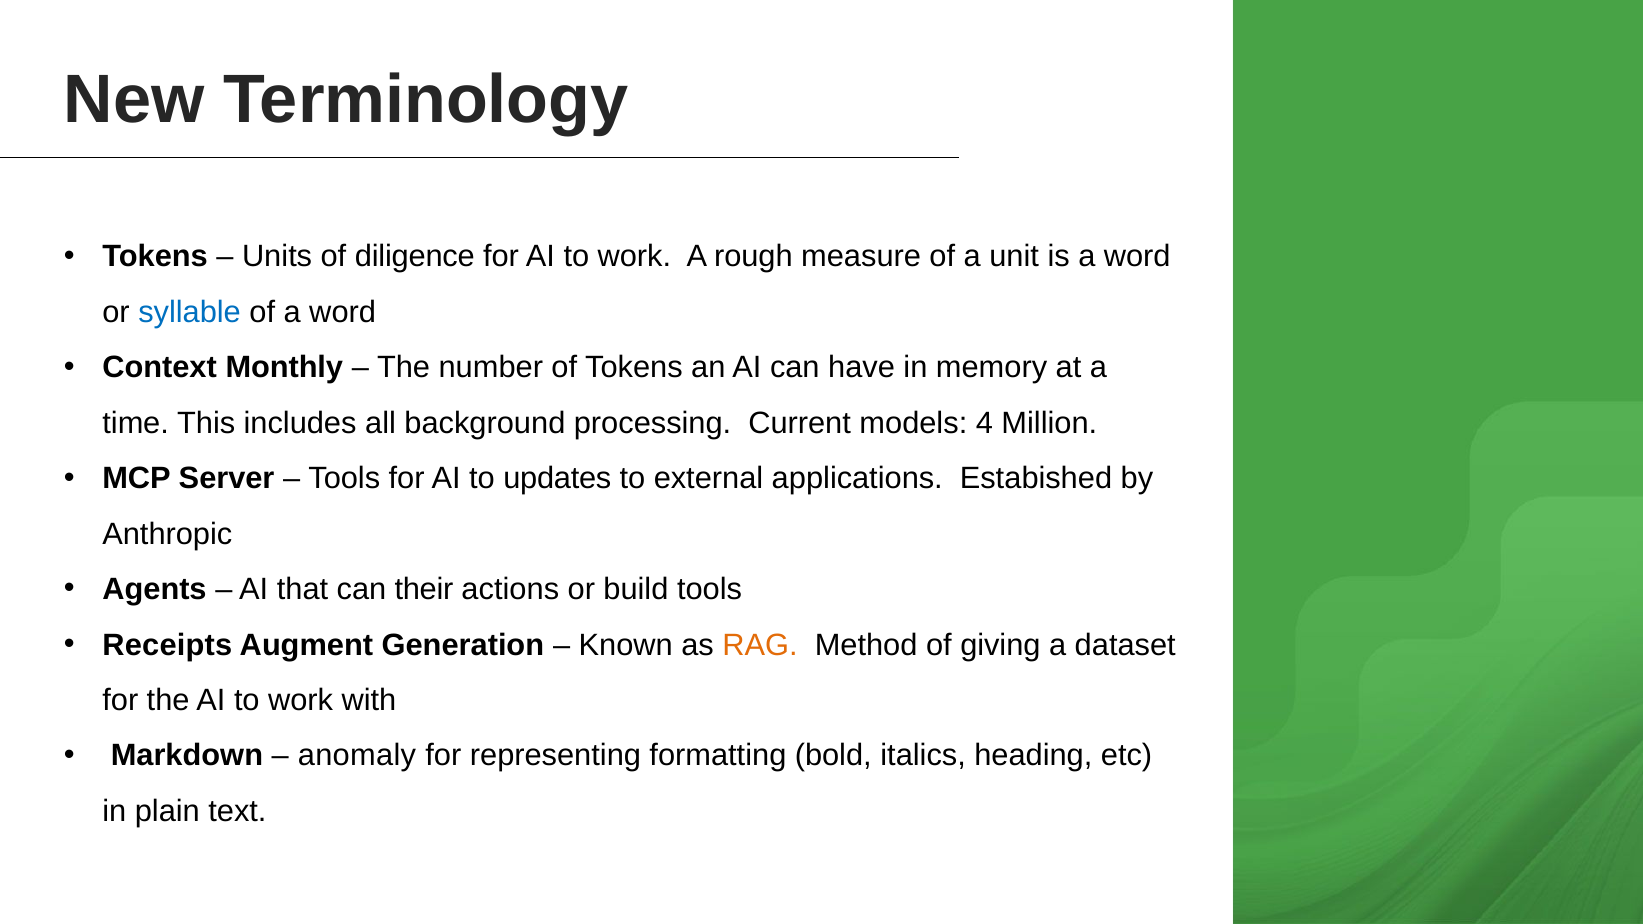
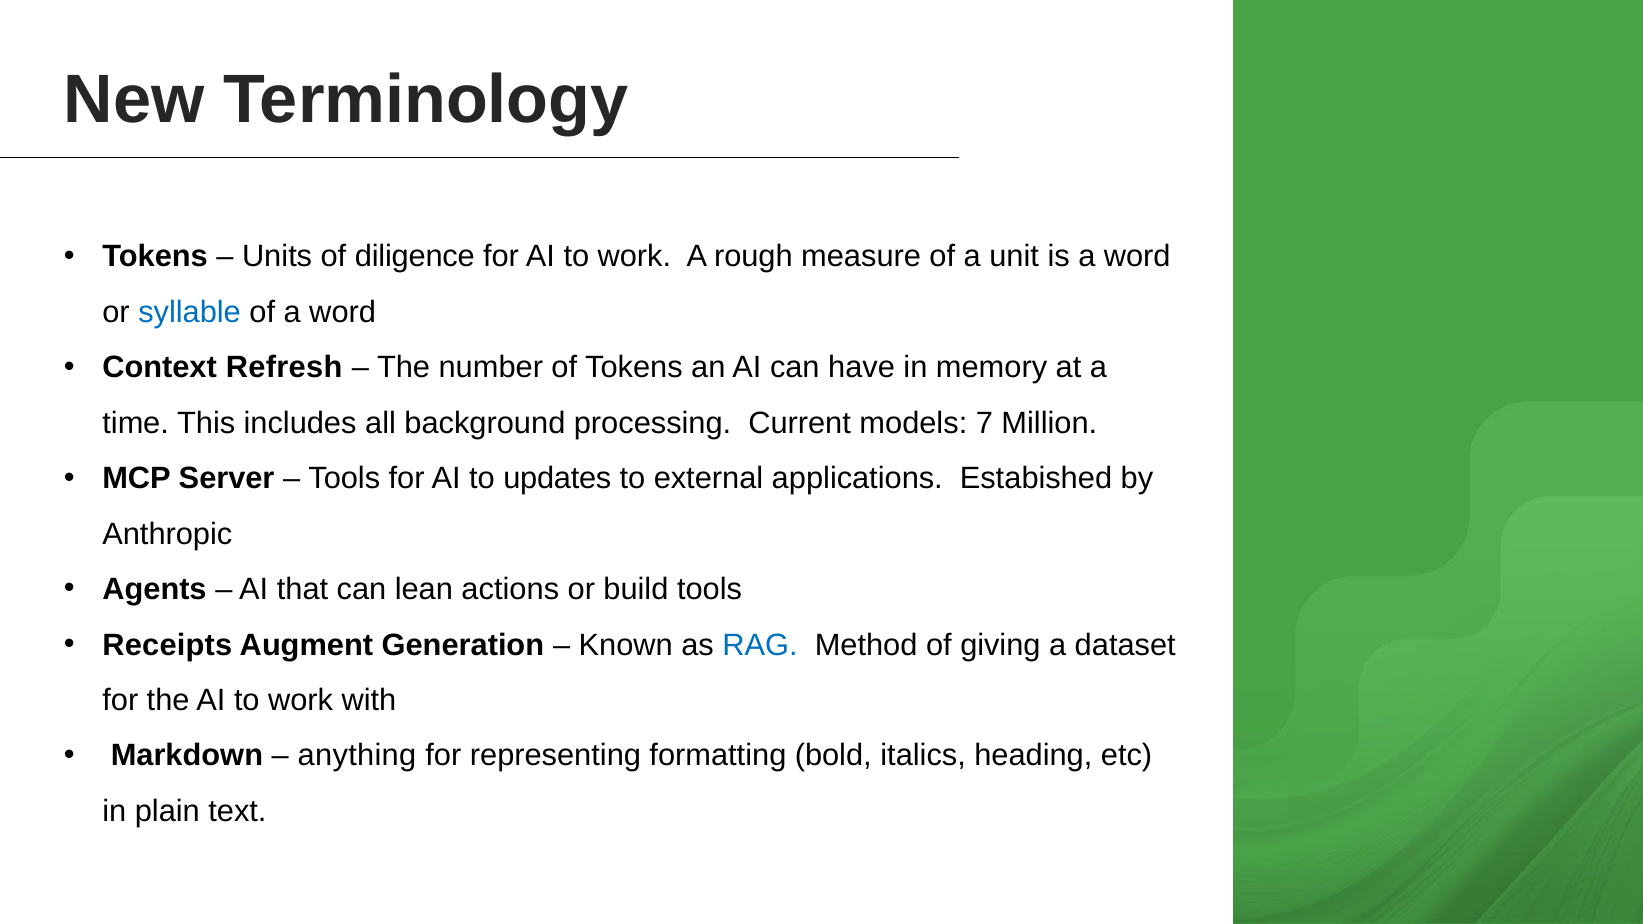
Monthly: Monthly -> Refresh (284, 368)
4: 4 -> 7 (984, 423)
their: their -> lean (424, 590)
RAG colour: orange -> blue (760, 645)
anomaly: anomaly -> anything (357, 756)
